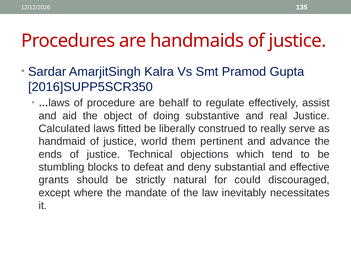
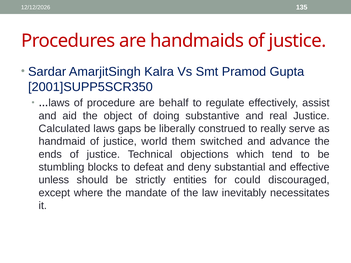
2016]SUPP5SCR350: 2016]SUPP5SCR350 -> 2001]SUPP5SCR350 (90, 87)
fitted: fitted -> gaps (129, 129)
pertinent: pertinent -> switched (221, 142)
grants: grants -> unless (54, 180)
natural: natural -> entities (190, 180)
